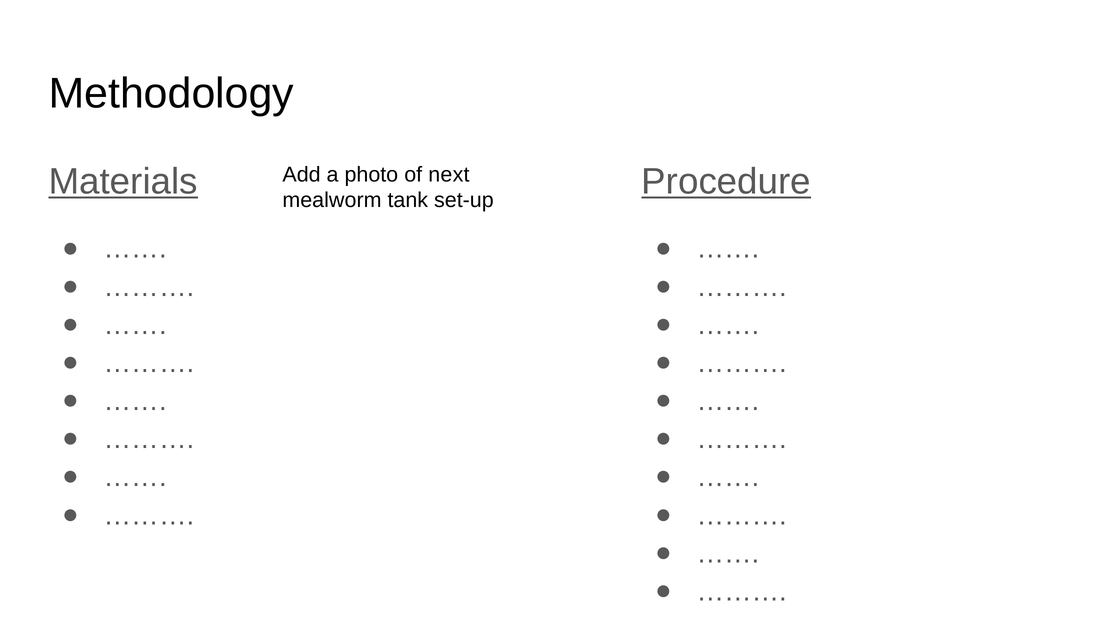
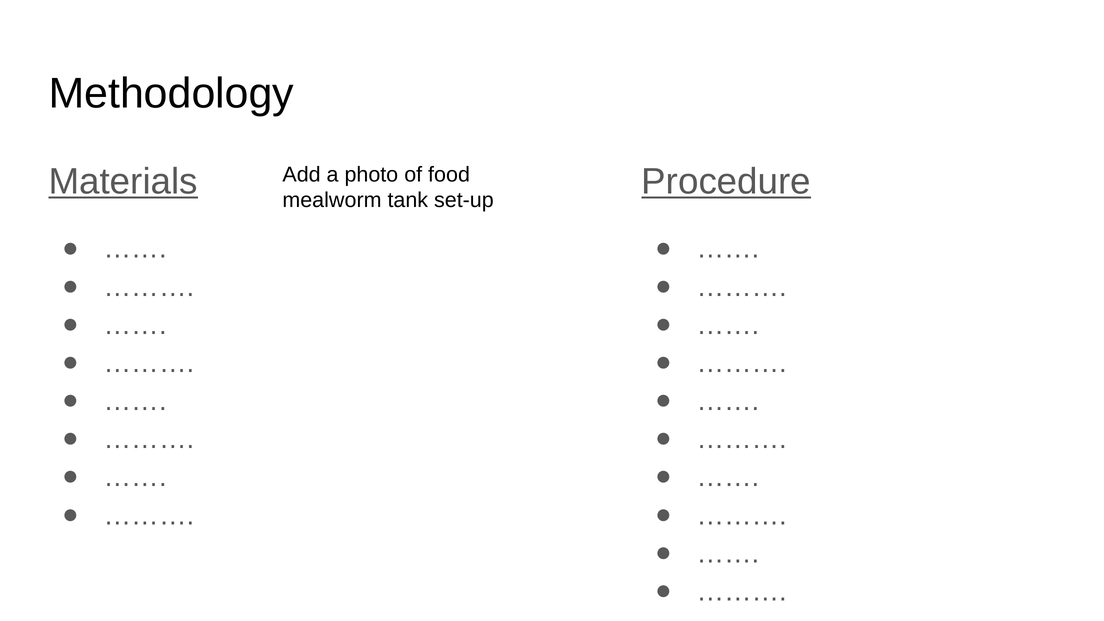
next: next -> food (449, 175)
